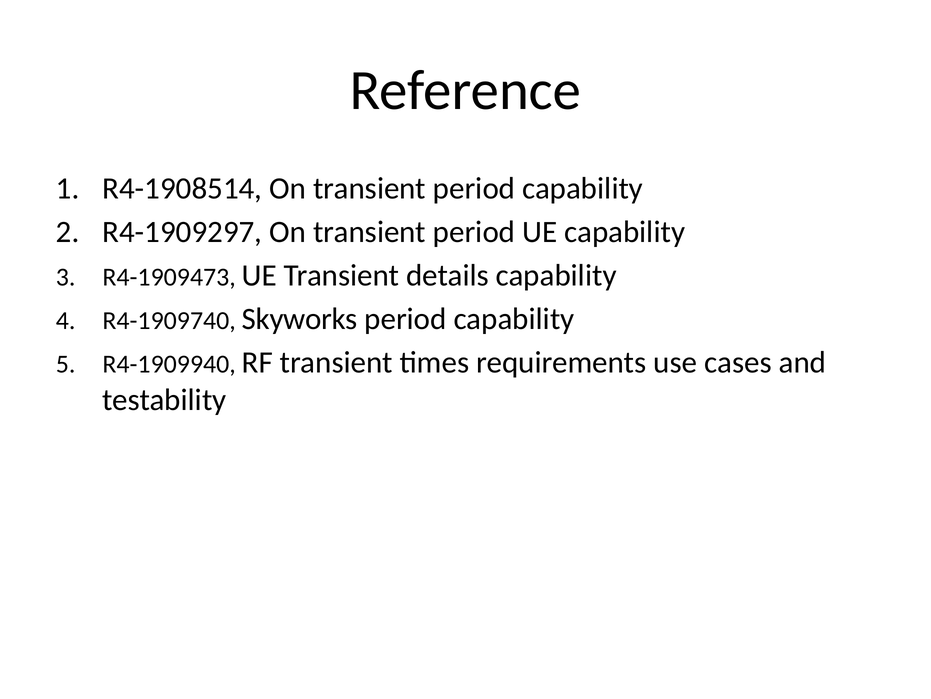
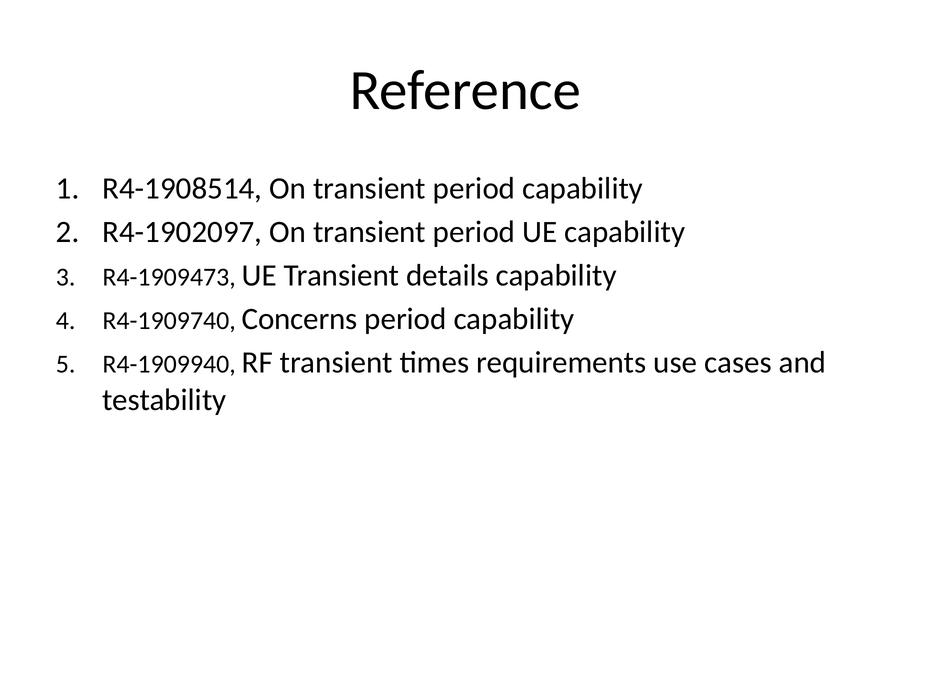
R4-1909297: R4-1909297 -> R4-1902097 (182, 232)
Skyworks: Skyworks -> Concerns (300, 319)
